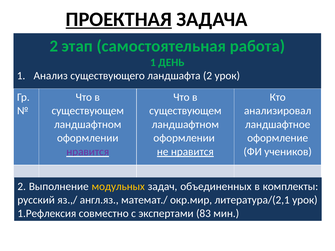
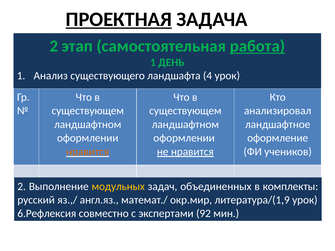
работа underline: none -> present (257, 46)
ландшафта 2: 2 -> 4 (208, 76)
нравится colour: purple -> orange (88, 152)
литература/(2,1: литература/(2,1 -> литература/(1,9 (252, 200)
1.Рефлексия: 1.Рефлексия -> 6.Рефлексия (47, 214)
83: 83 -> 92 (203, 214)
